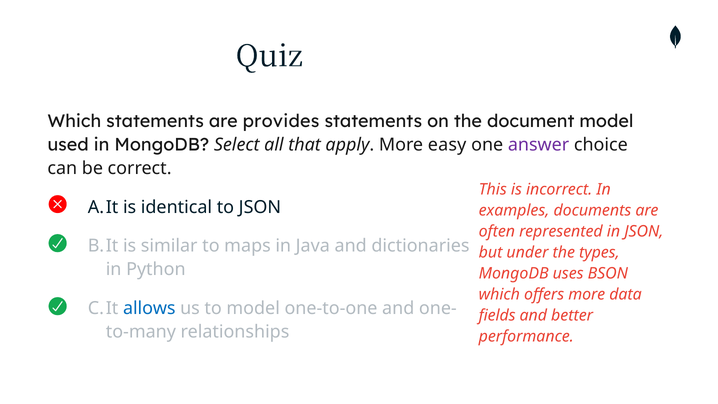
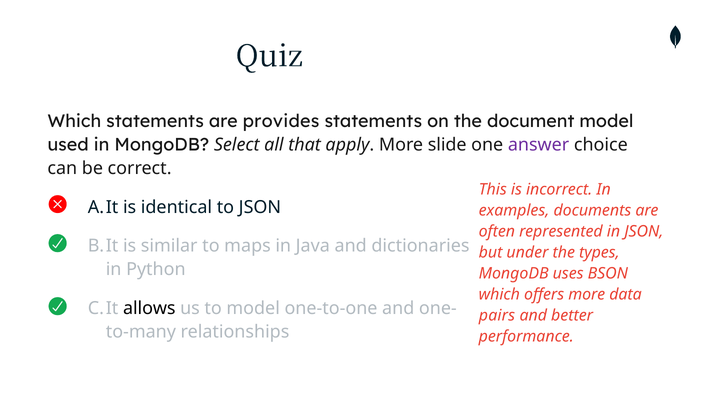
easy: easy -> slide (447, 145)
allows colour: blue -> black (149, 308)
fields: fields -> pairs (497, 315)
